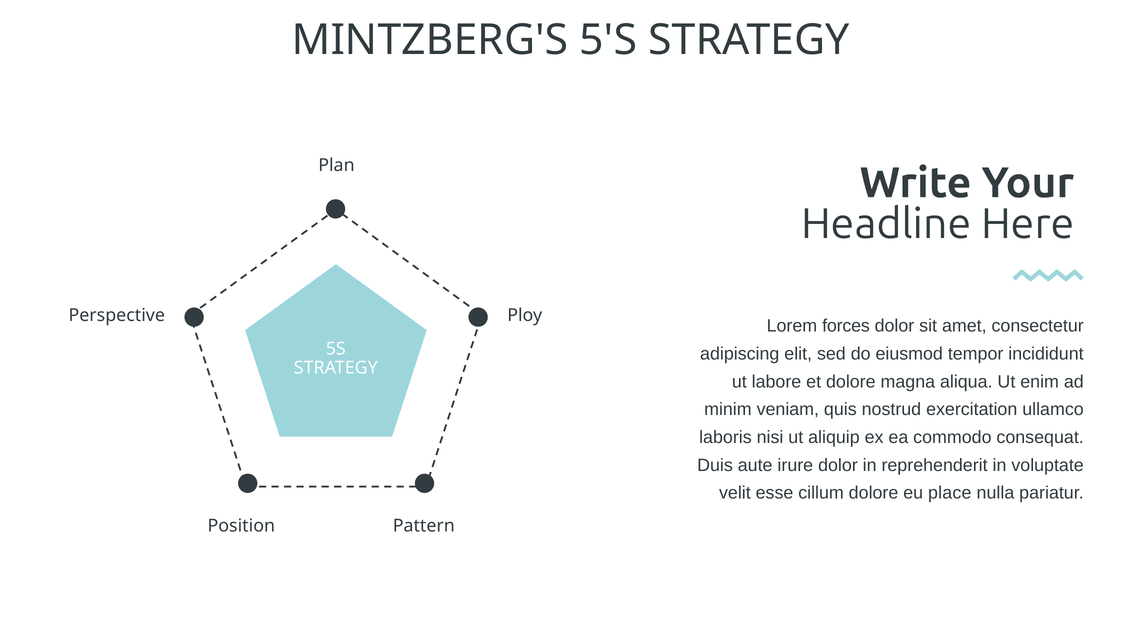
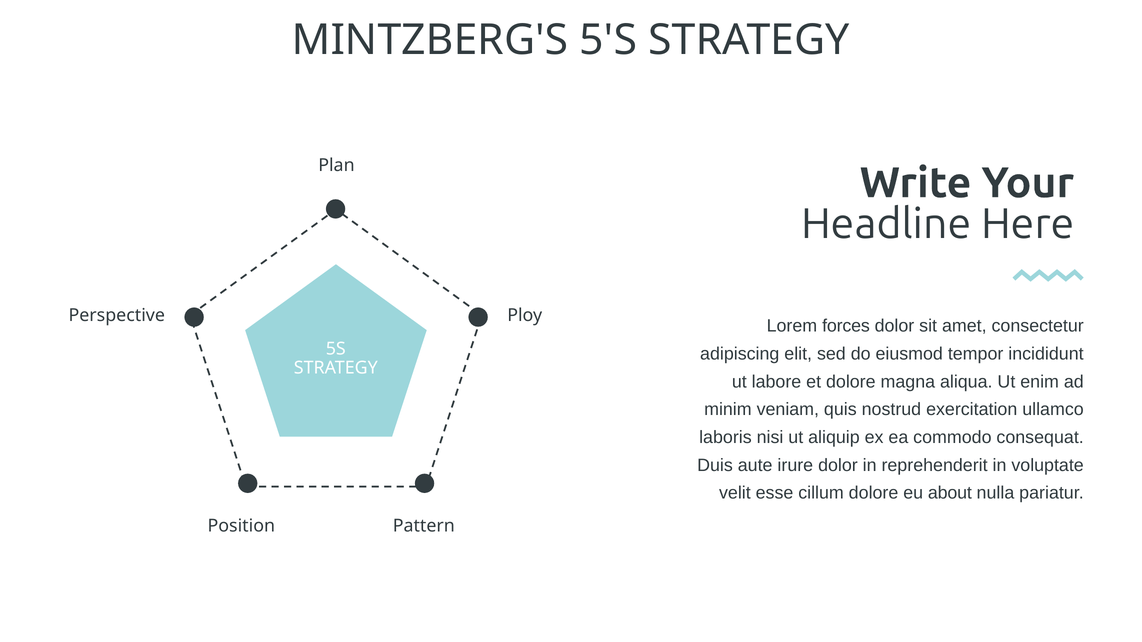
place: place -> about (950, 493)
